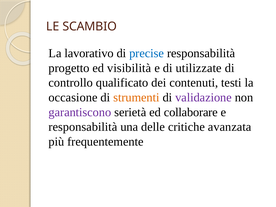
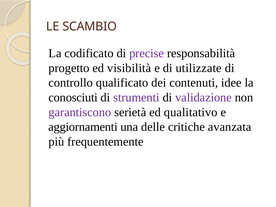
lavorativo: lavorativo -> codificato (89, 53)
precise colour: blue -> purple (147, 53)
testi: testi -> idee (231, 83)
occasione: occasione -> conosciuti (73, 97)
strumenti colour: orange -> purple (136, 97)
collaborare: collaborare -> qualitativo (191, 112)
responsabilità: responsabilità -> aggiornamenti (83, 127)
